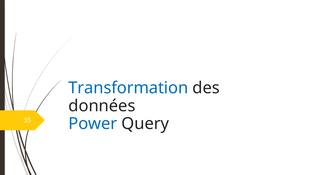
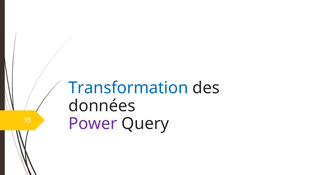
Power colour: blue -> purple (93, 124)
